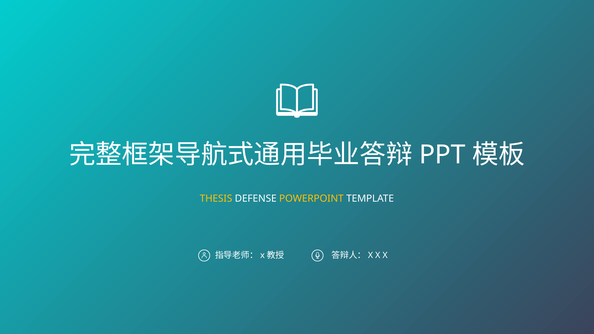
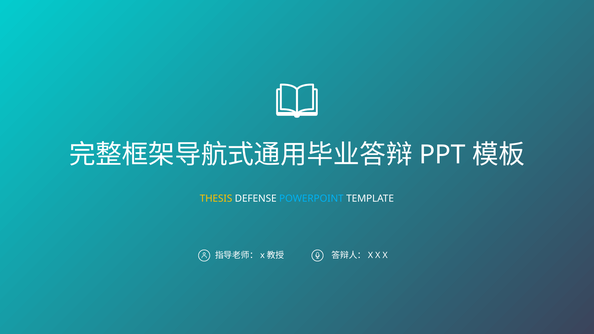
POWERPOINT colour: yellow -> light blue (311, 199)
